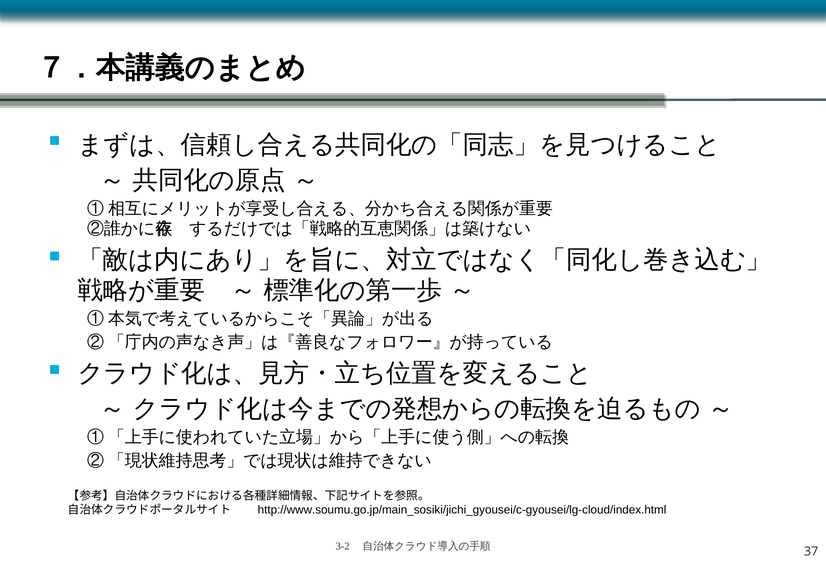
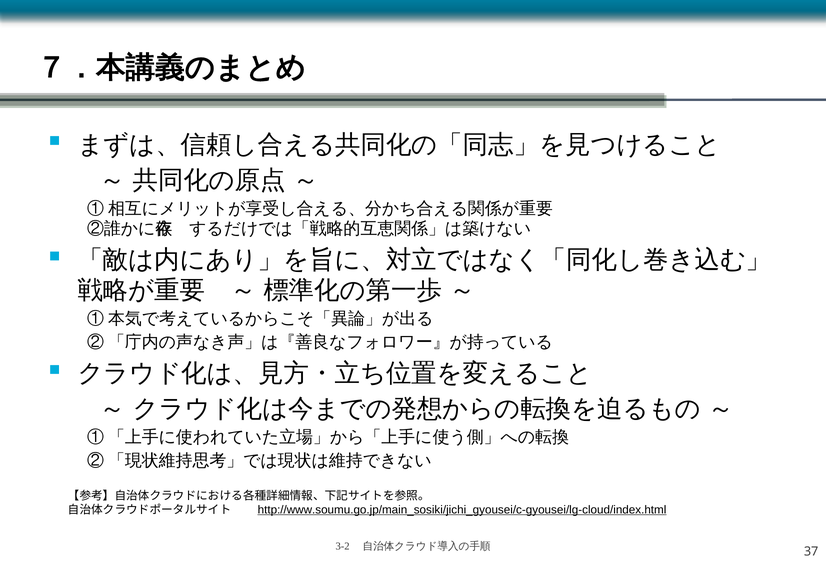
http://www.soumu.go.jp/main_sosiki/jichi_gyousei/c-gyousei/lg-cloud/index.html underline: none -> present (462, 510)
